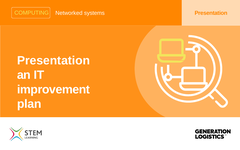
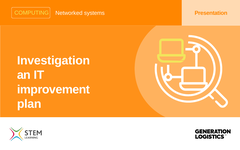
Presentation: Presentation -> Investigation (54, 61)
